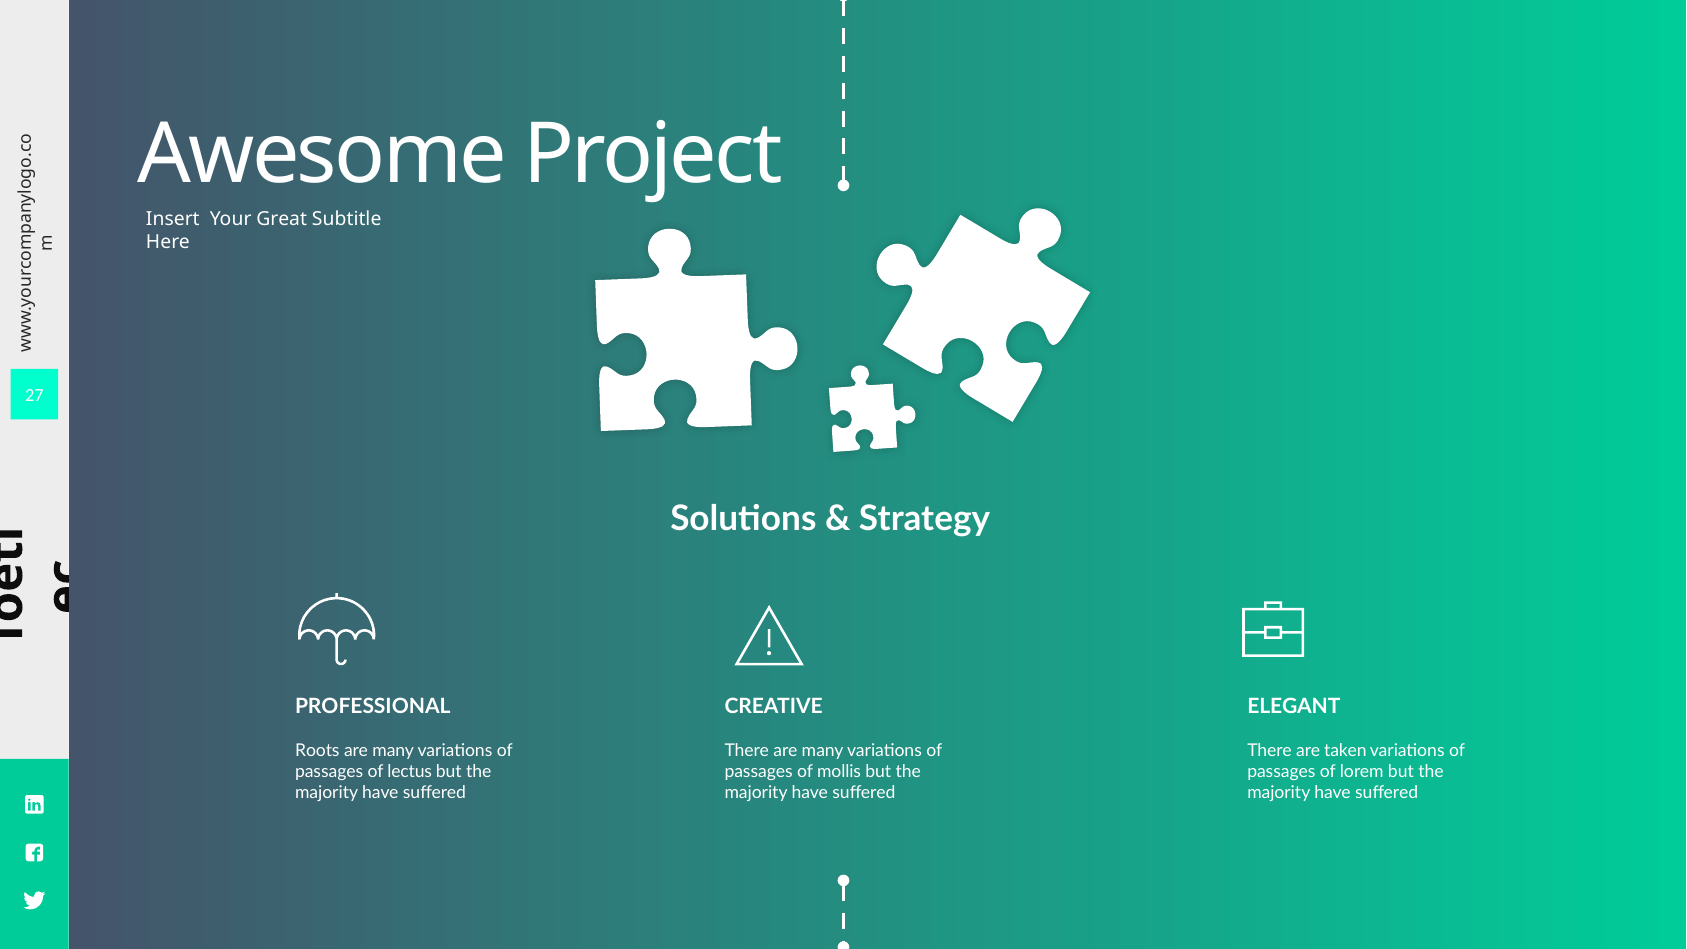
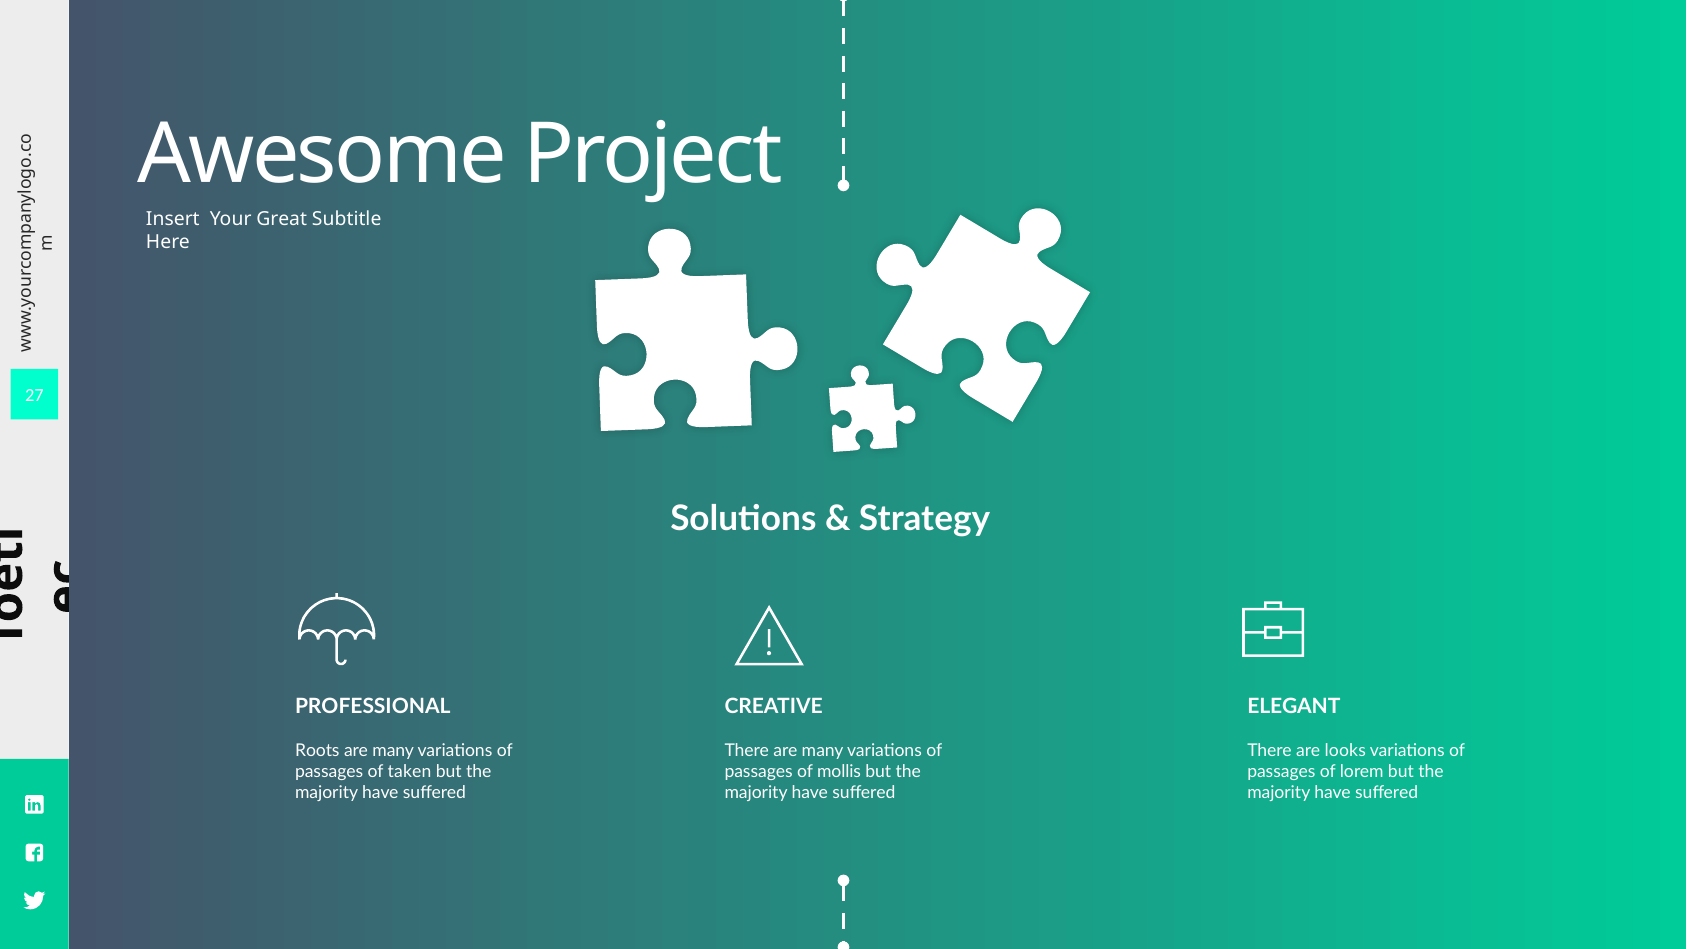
taken: taken -> looks (1345, 751)
lectus: lectus -> taken (410, 771)
